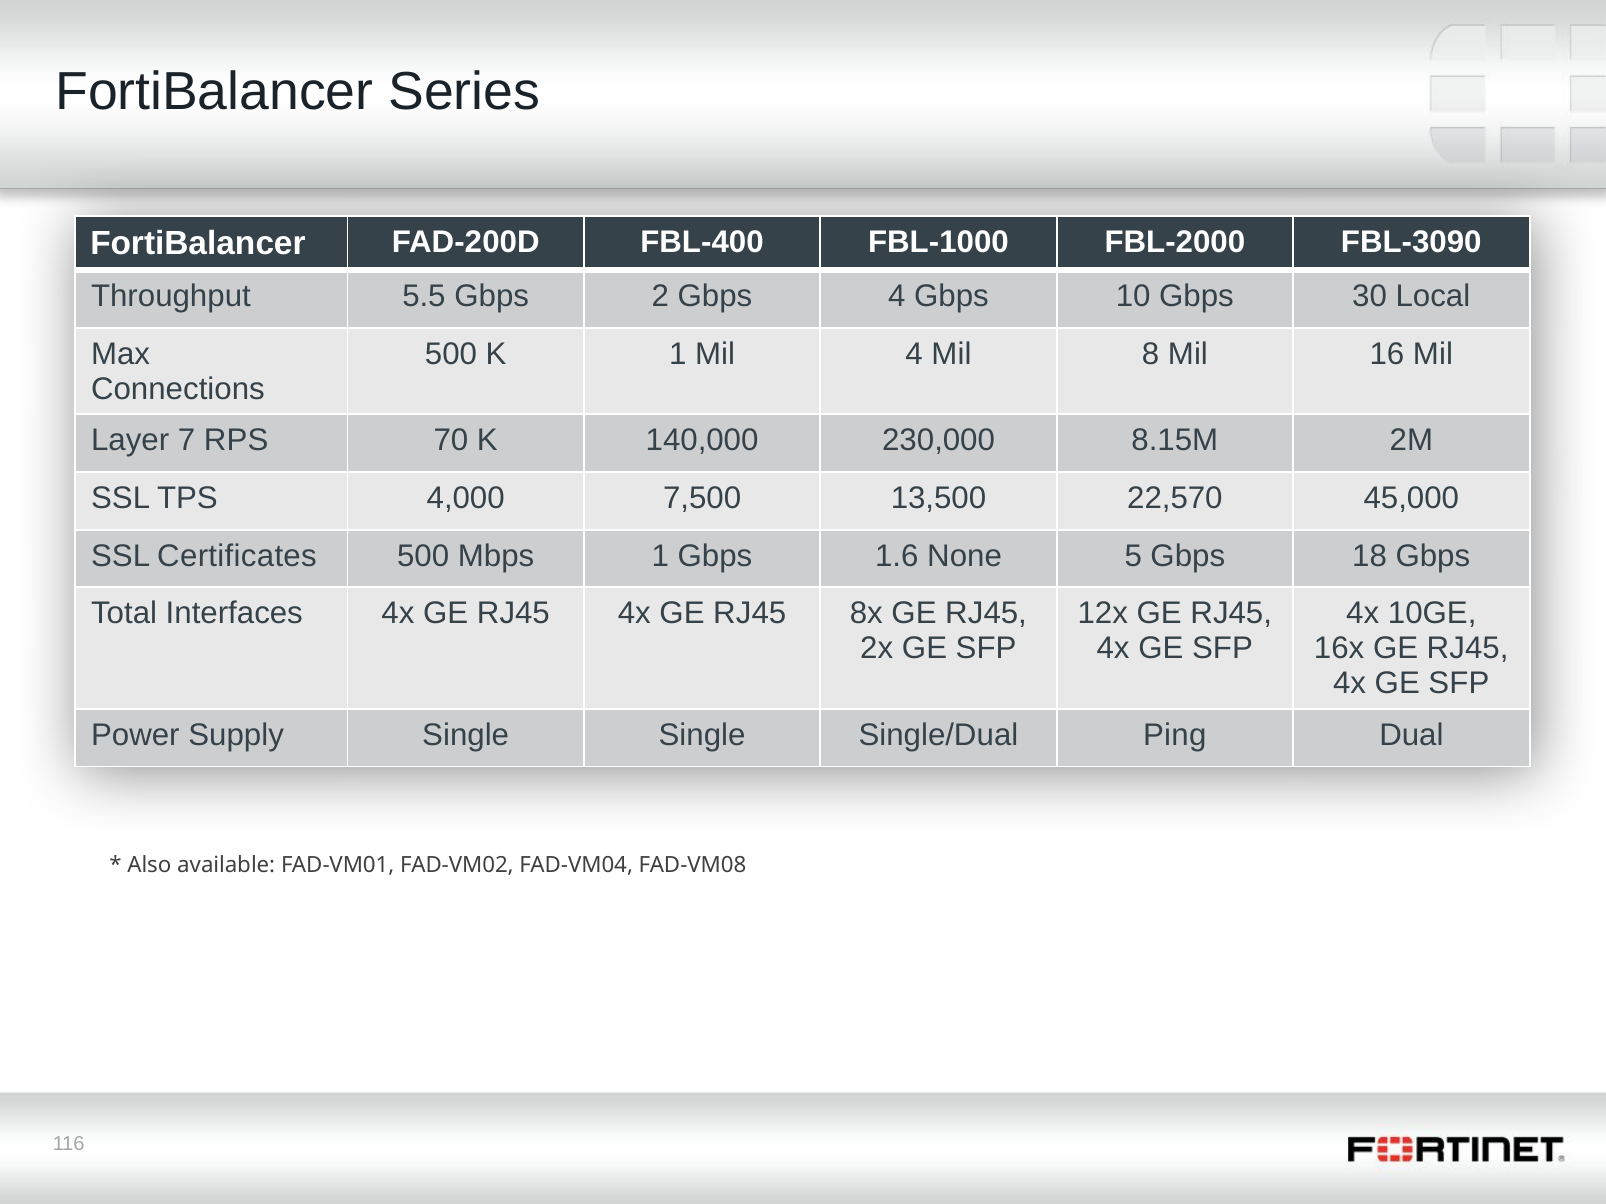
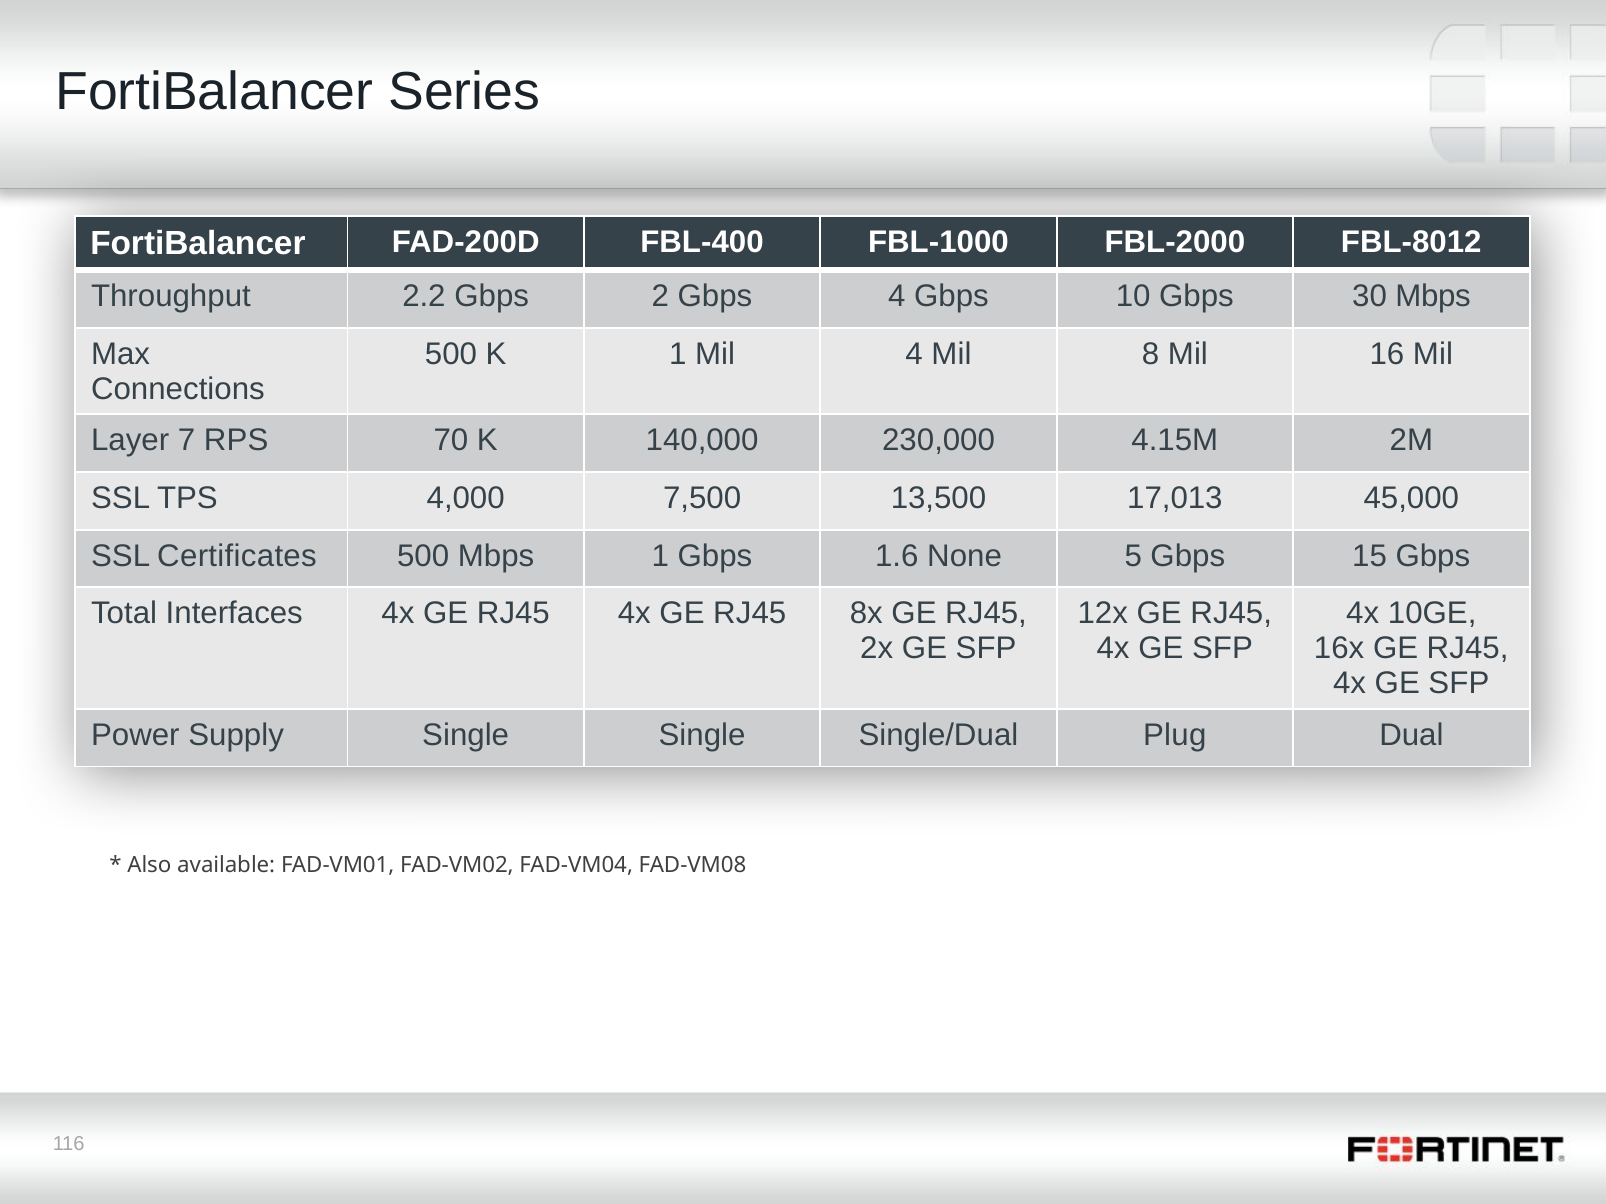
FBL-3090: FBL-3090 -> FBL-8012 (1411, 242)
5.5: 5.5 -> 2.2 (424, 296)
30 Local: Local -> Mbps (1433, 296)
8.15M: 8.15M -> 4.15M (1175, 440)
22,570: 22,570 -> 17,013 (1175, 498)
18: 18 -> 15 (1370, 556)
Ping: Ping -> Plug (1175, 735)
